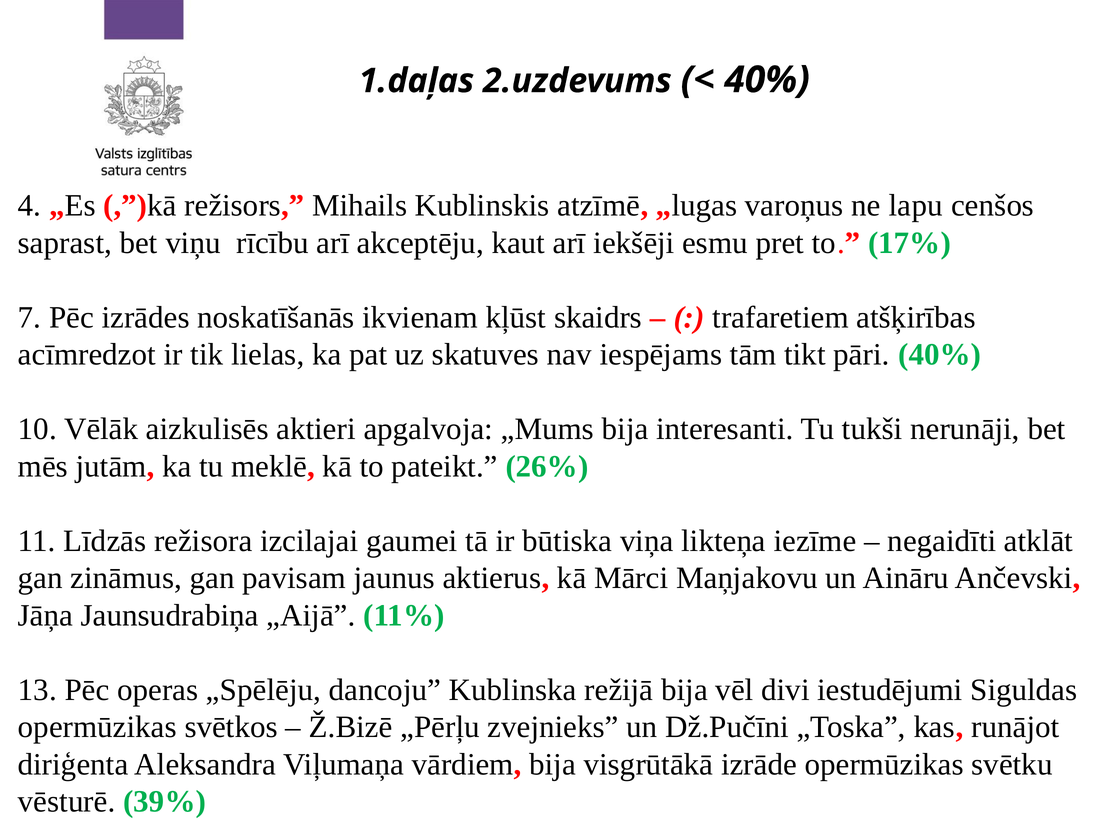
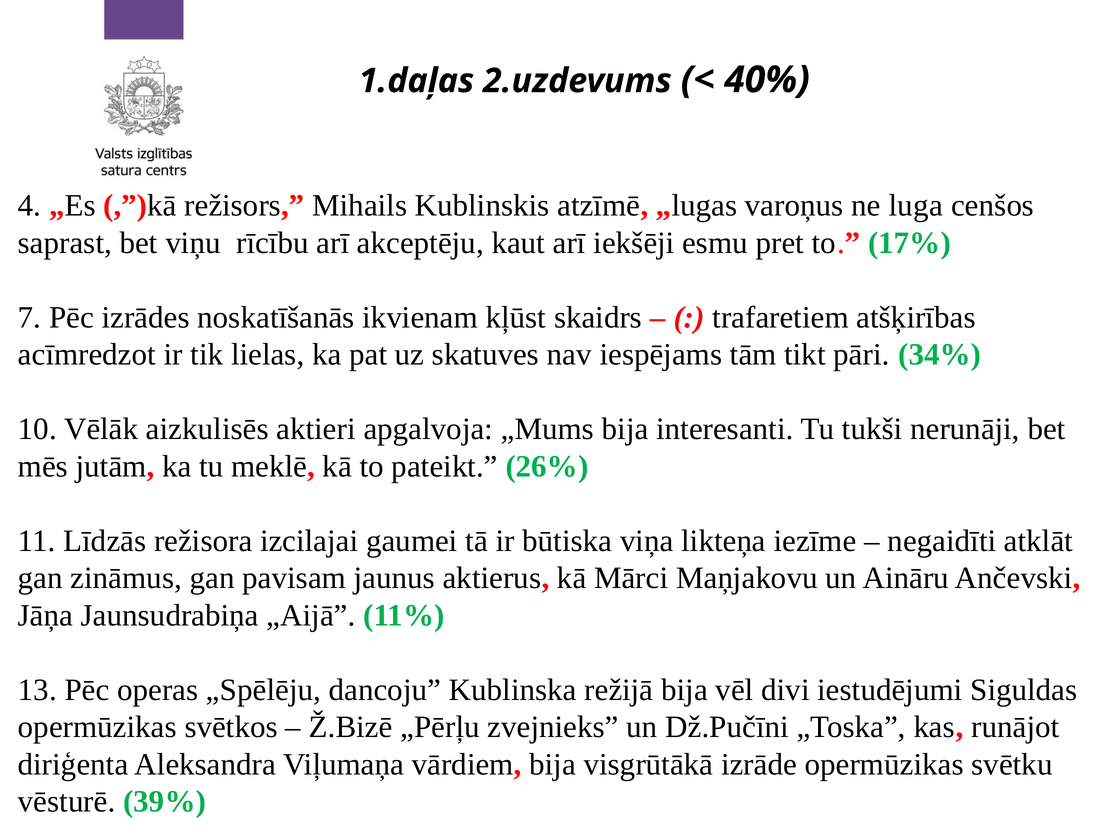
lapu: lapu -> luga (916, 206)
pāri 40%: 40% -> 34% (940, 355)
